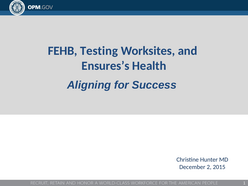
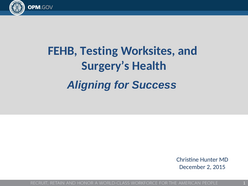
Ensures’s: Ensures’s -> Surgery’s (105, 66)
